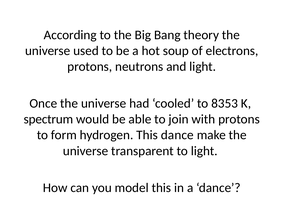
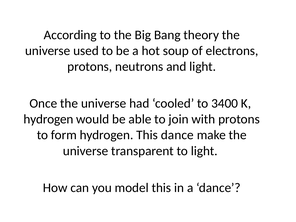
8353: 8353 -> 3400 (225, 103)
spectrum: spectrum -> hydrogen (48, 119)
